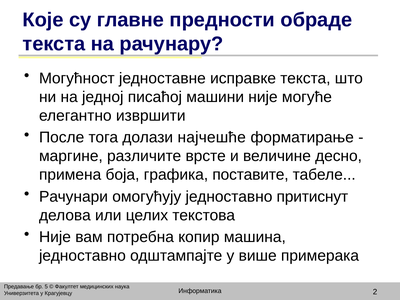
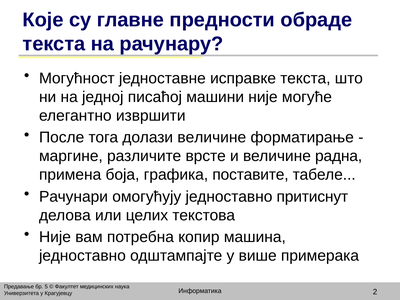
долази најчешће: најчешће -> величине (212, 137)
десно: десно -> радна (339, 156)
